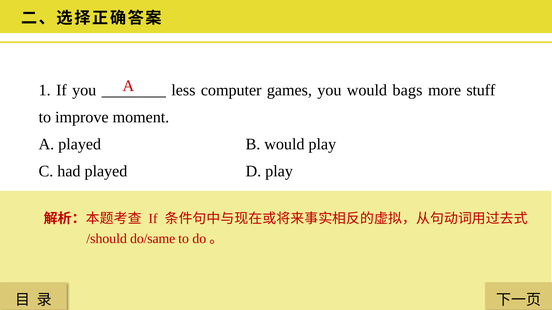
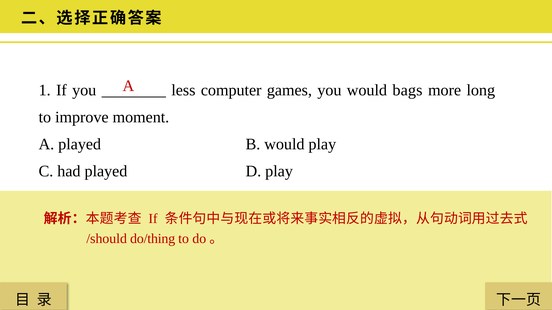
stuff: stuff -> long (481, 90)
do/same: do/same -> do/thing (153, 239)
